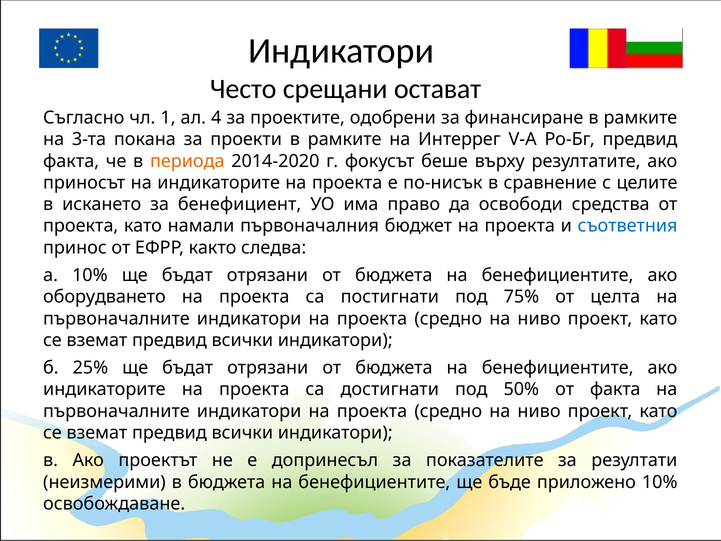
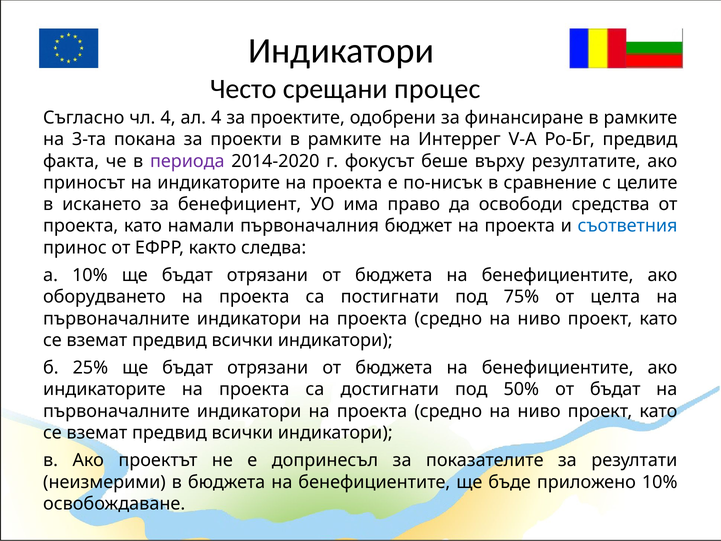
остават: остават -> процес (437, 89)
чл 1: 1 -> 4 (168, 118)
периода colour: orange -> purple (187, 161)
от факта: факта -> бъдат (615, 389)
